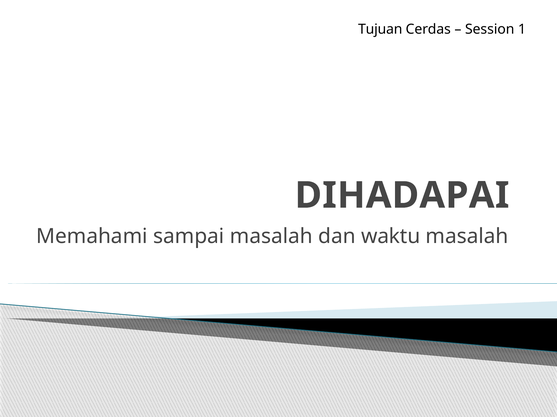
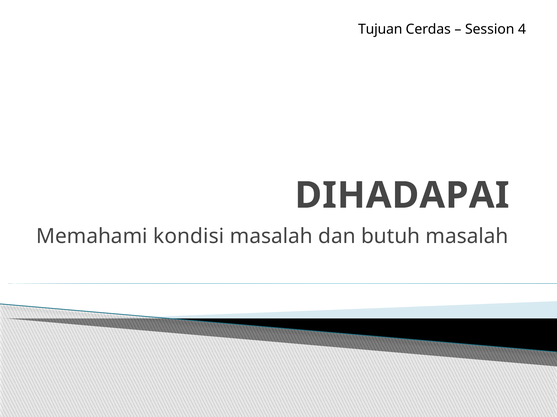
1: 1 -> 4 (522, 29)
sampai: sampai -> kondisi (189, 237)
waktu: waktu -> butuh (391, 237)
